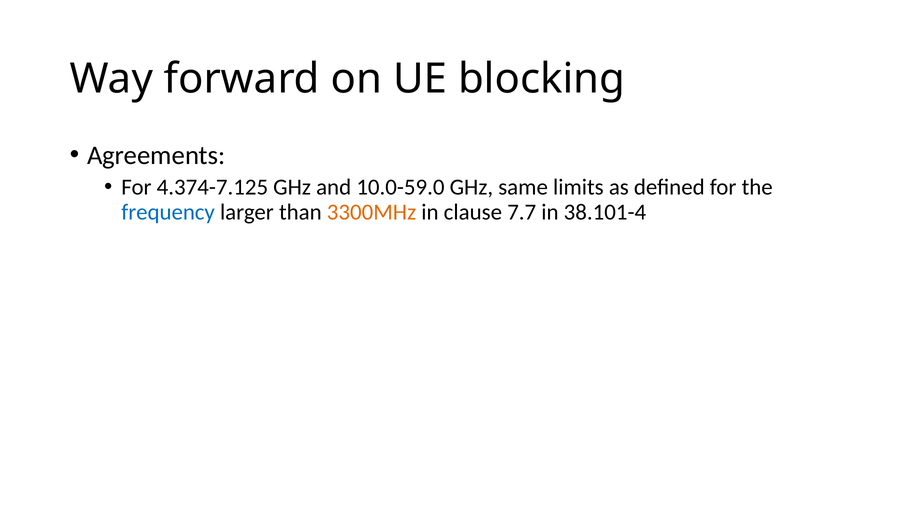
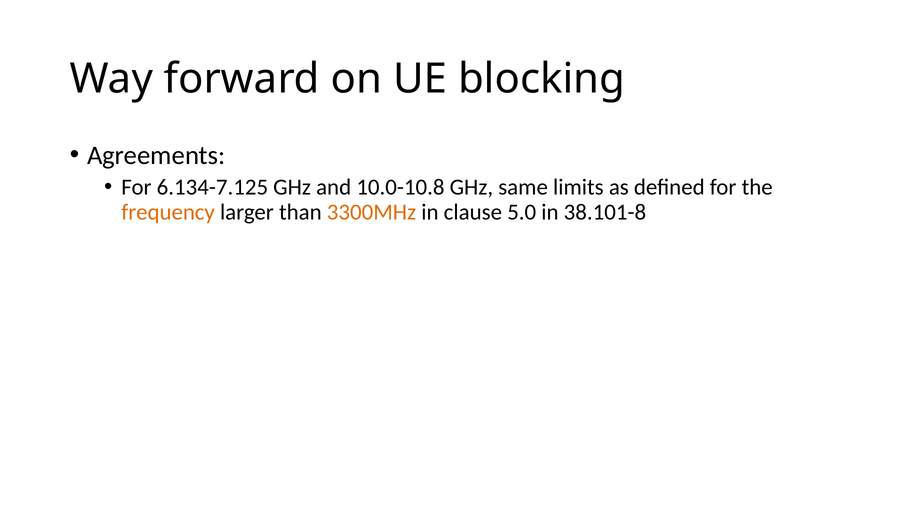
4.374-7.125: 4.374-7.125 -> 6.134-7.125 (212, 187)
10.0-59.0: 10.0-59.0 -> 10.0-10.8 (400, 187)
frequency colour: blue -> orange (168, 212)
7.7: 7.7 -> 5.0 (522, 212)
38.101-4: 38.101-4 -> 38.101-8 (605, 212)
